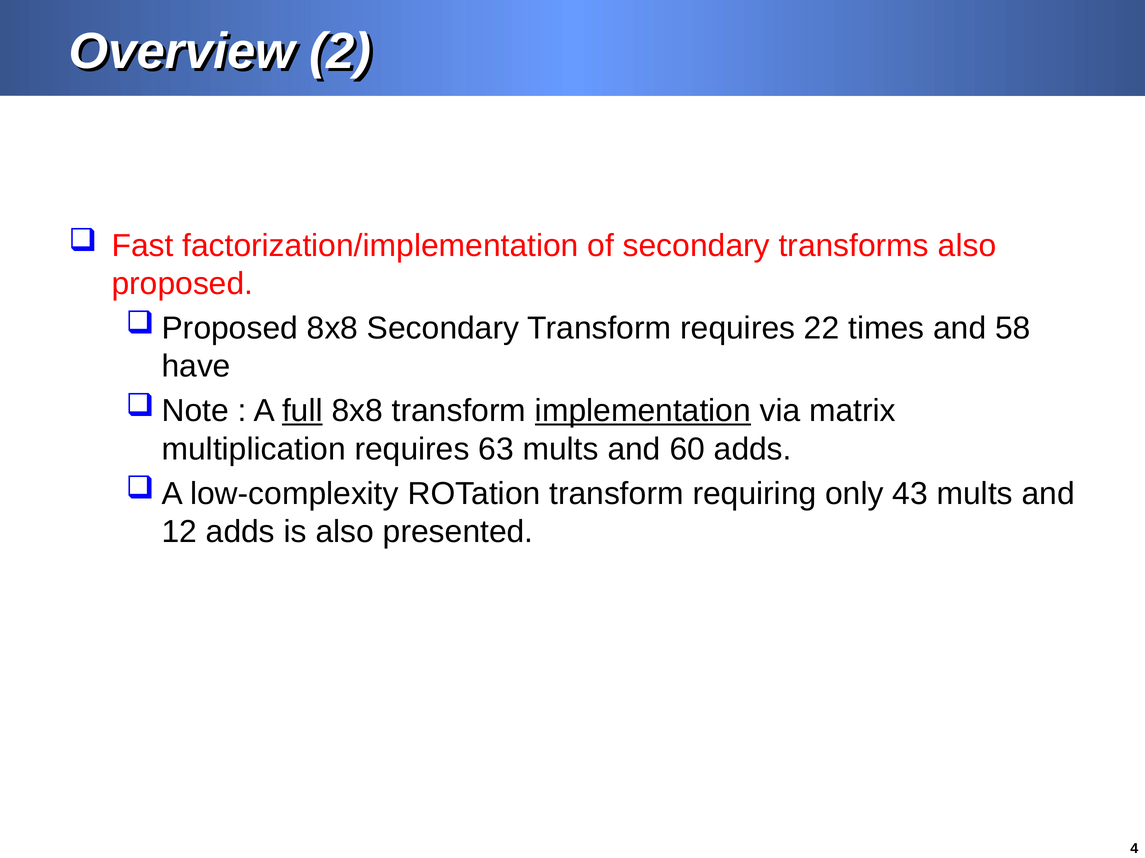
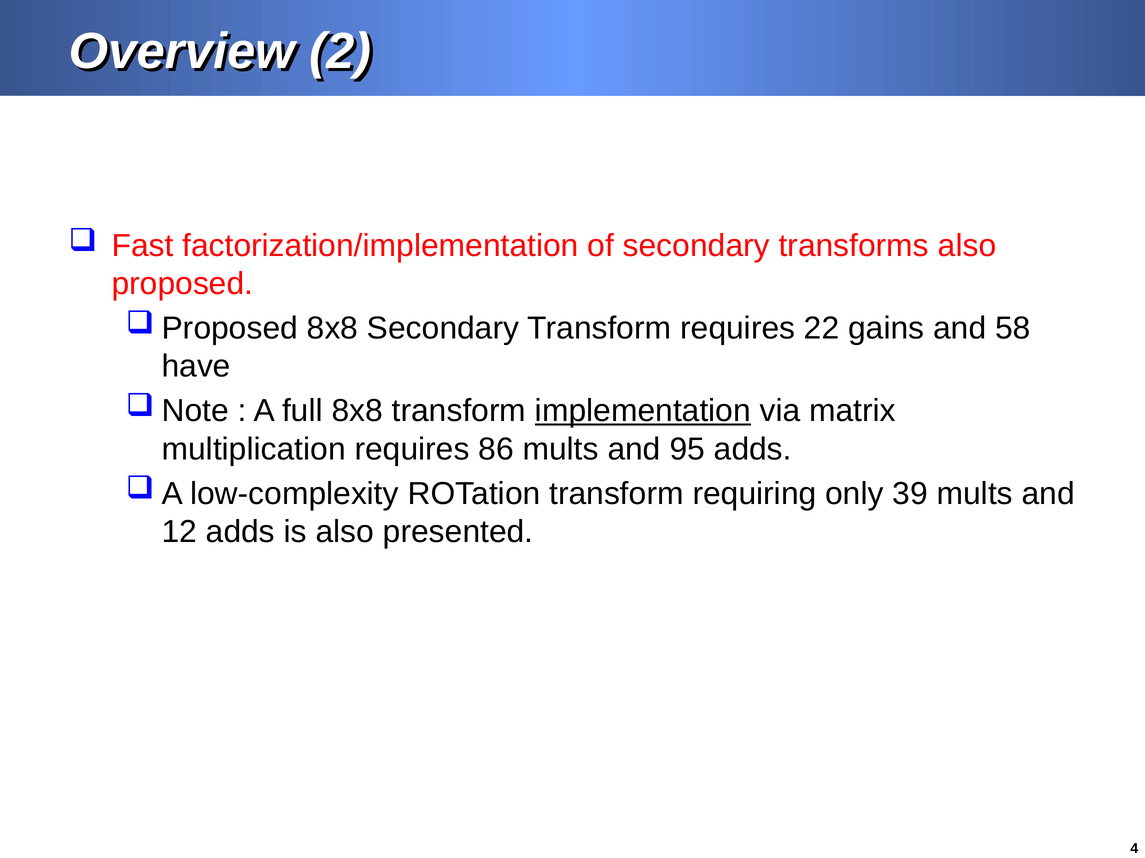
times: times -> gains (886, 329)
full underline: present -> none (302, 411)
63: 63 -> 86 (496, 450)
60: 60 -> 95 (687, 450)
43: 43 -> 39 (910, 494)
